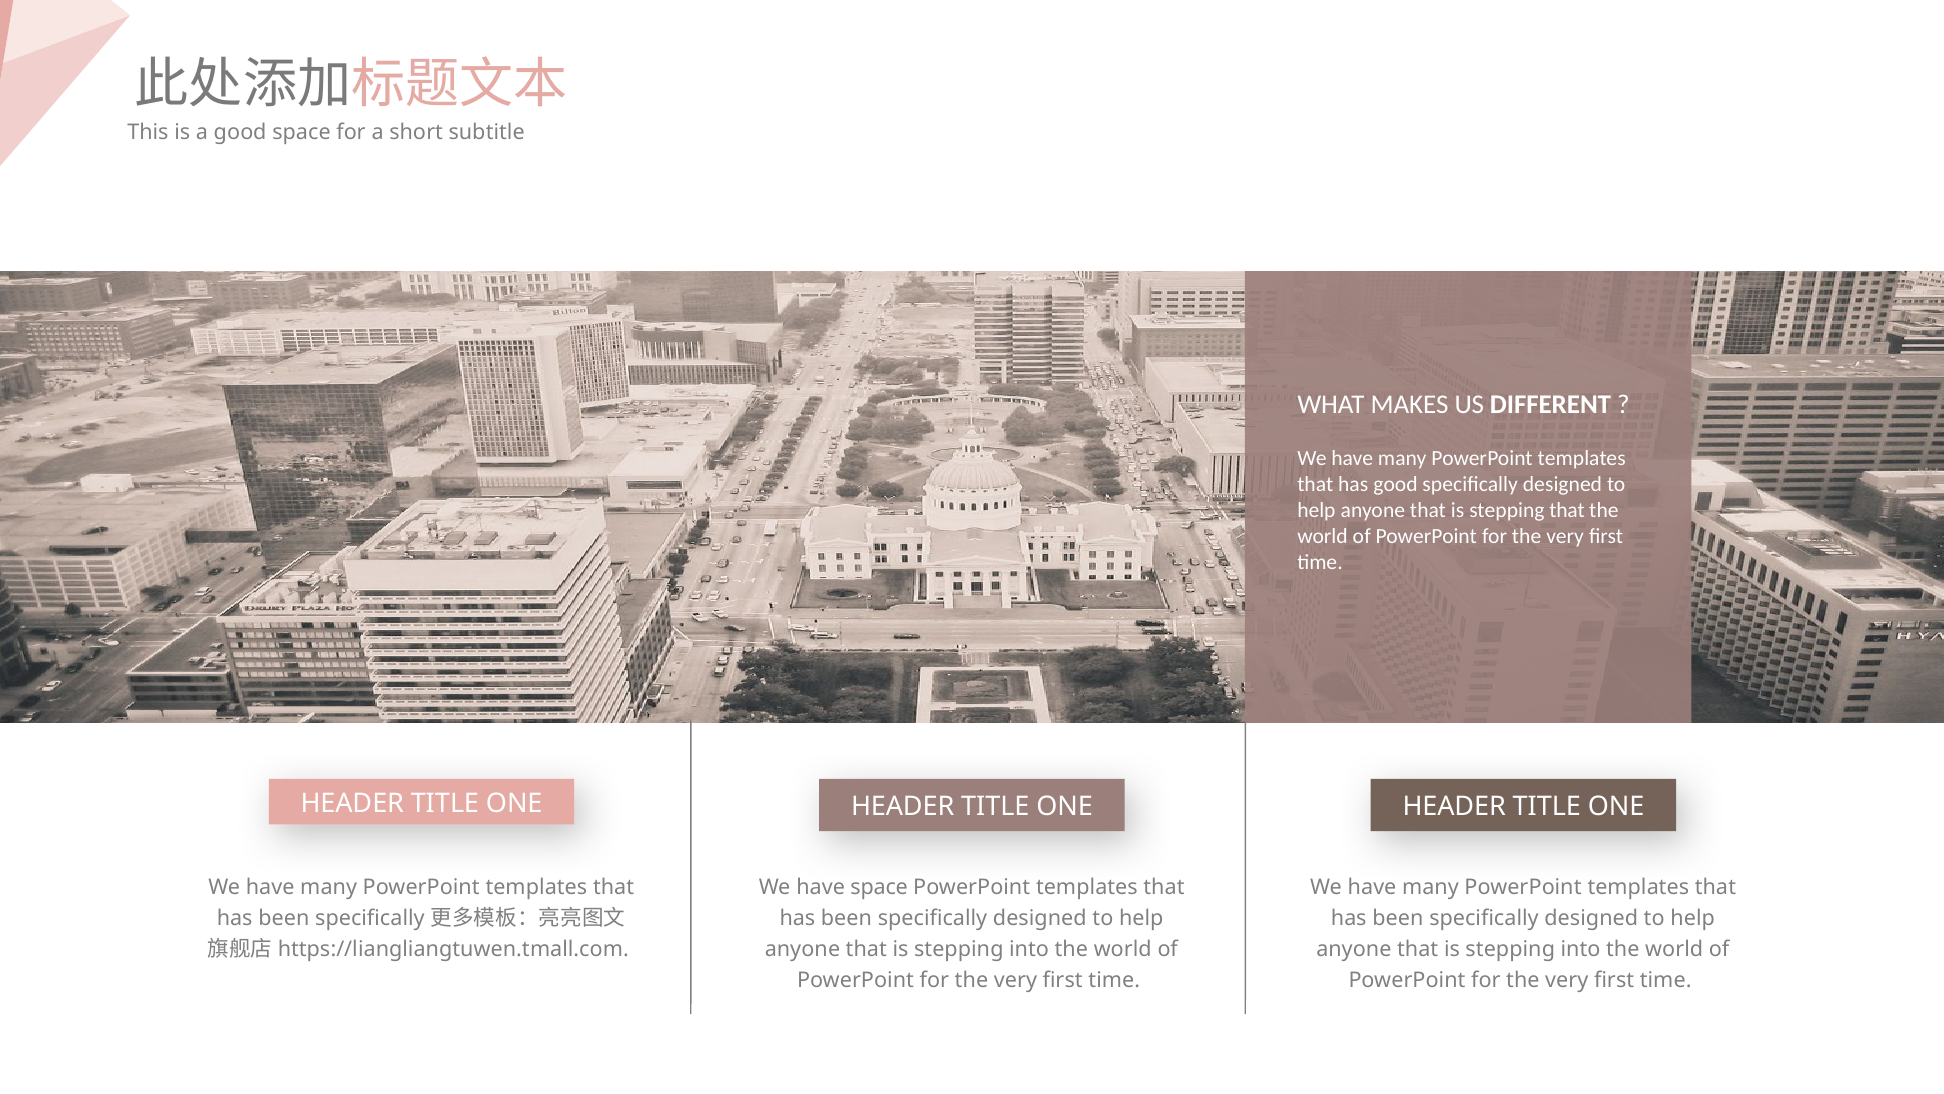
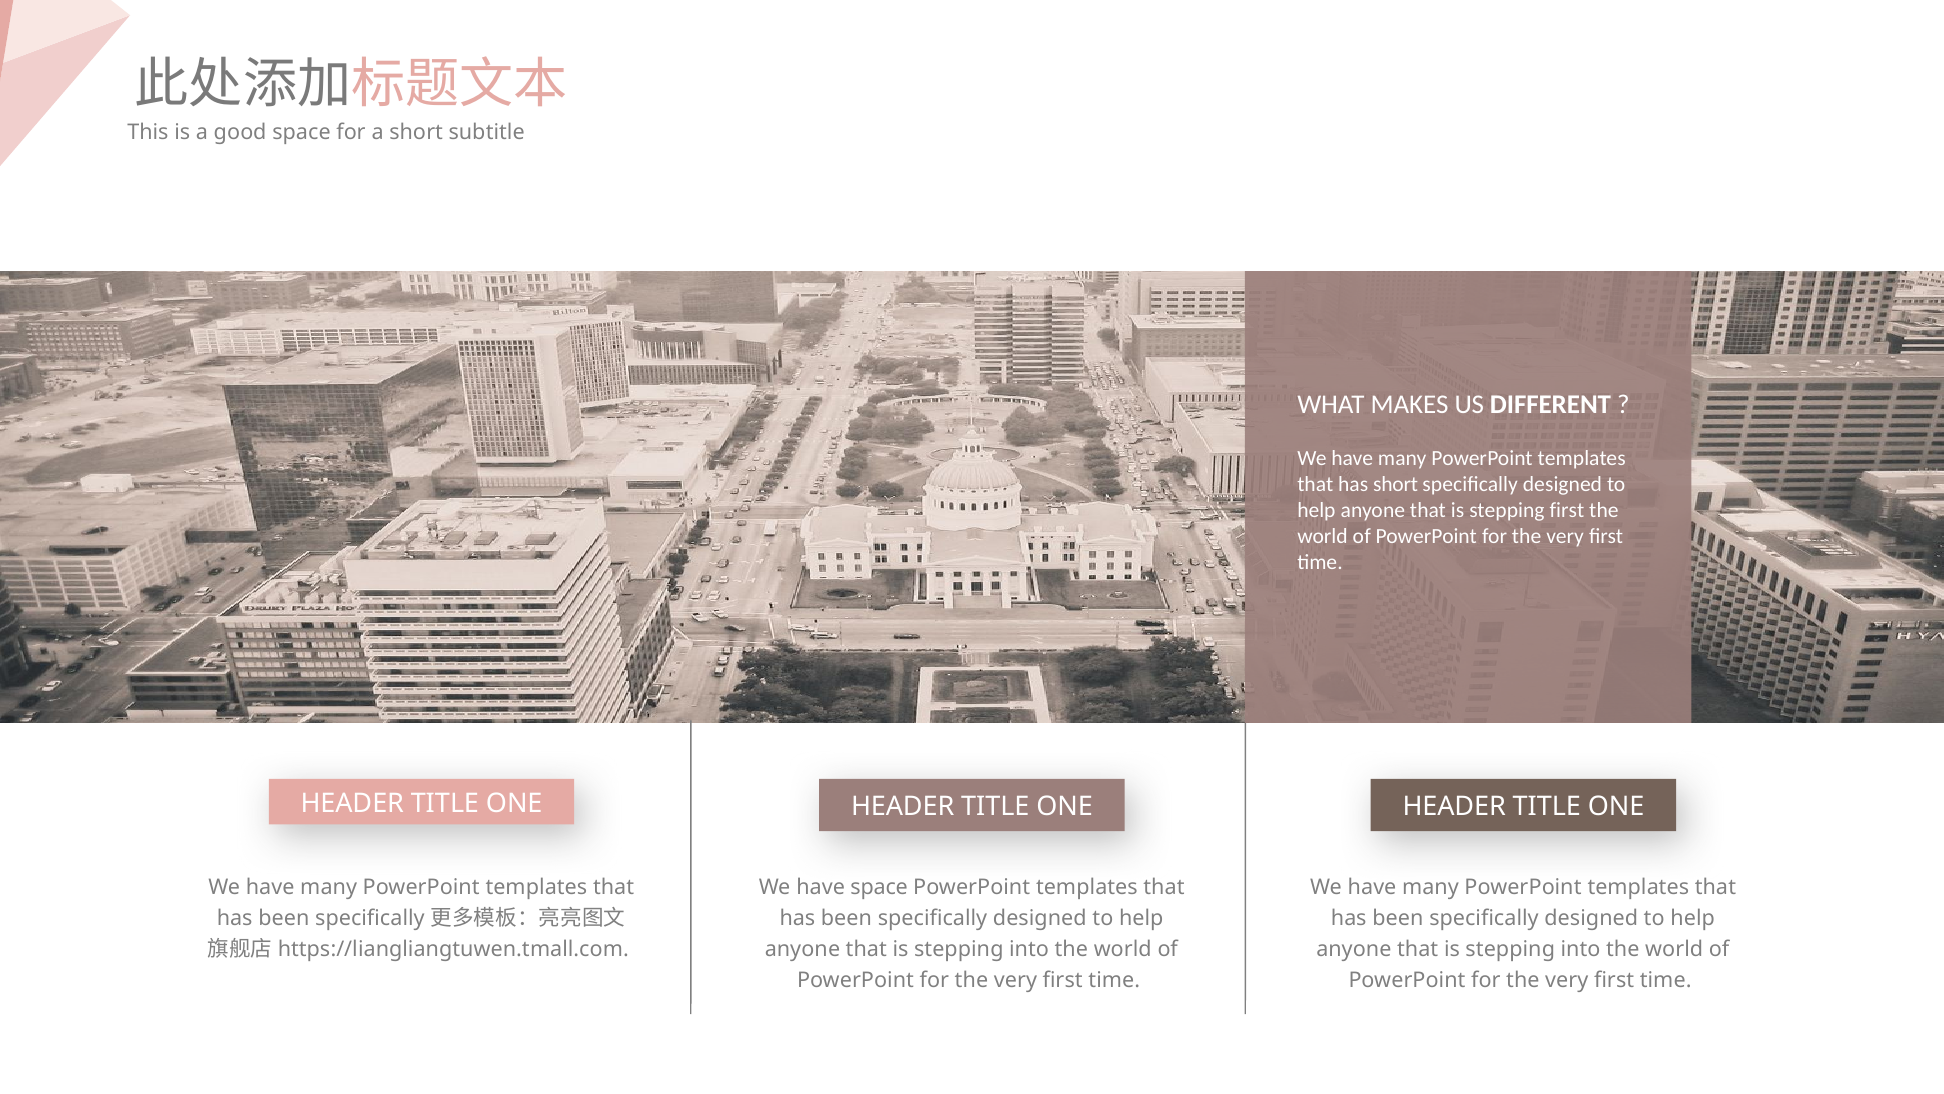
has good: good -> short (1396, 484)
stepping that: that -> first (1567, 510)
